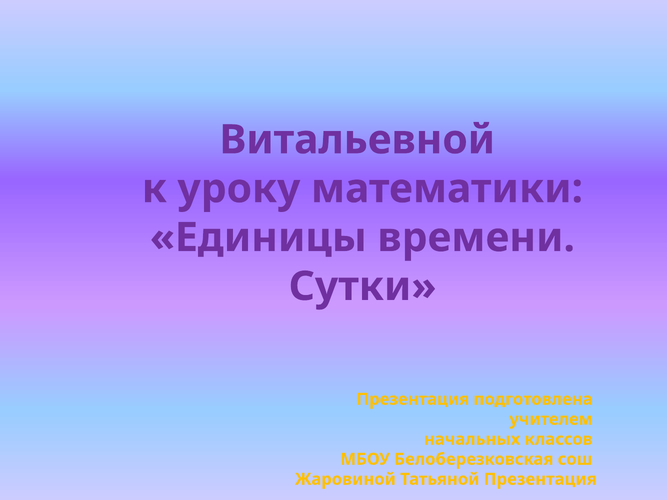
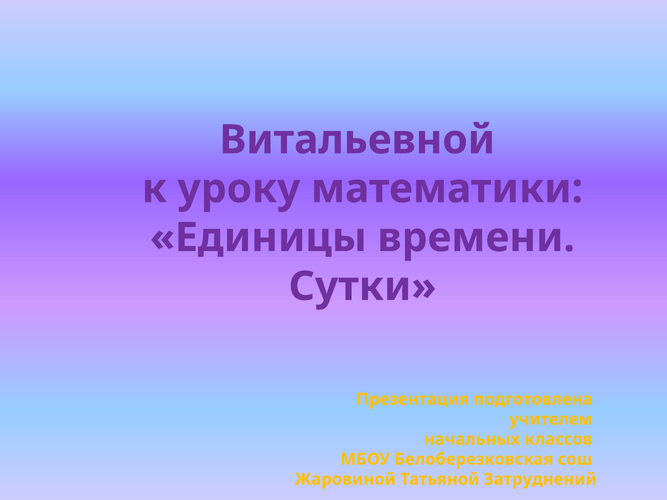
Татьяной Презентация: Презентация -> Затруднений (540, 479)
